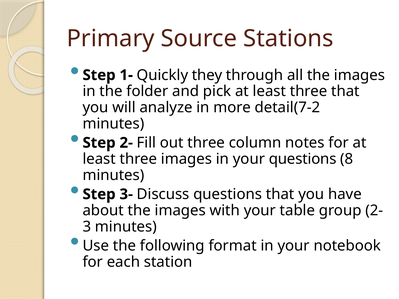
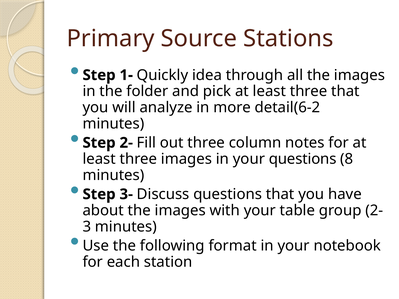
they: they -> idea (207, 75)
detail(7-2: detail(7-2 -> detail(6-2 (287, 108)
